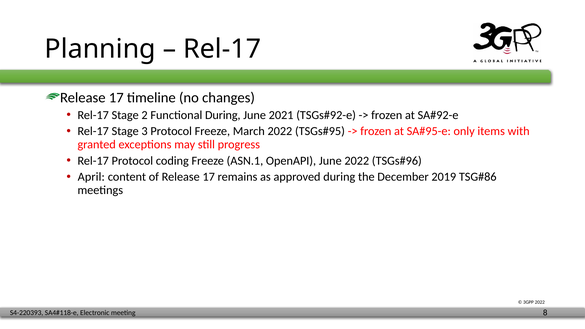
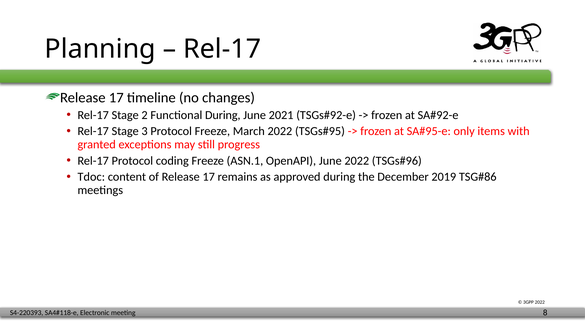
April: April -> Tdoc (91, 177)
